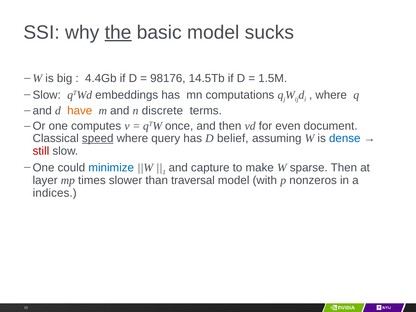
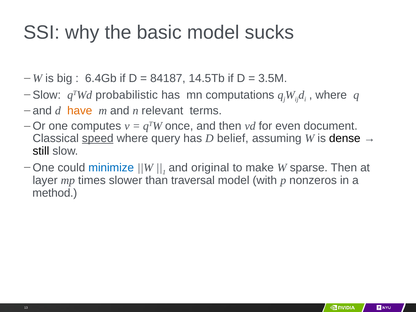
the underline: present -> none (118, 32)
4.4Gb: 4.4Gb -> 6.4Gb (101, 78)
98176: 98176 -> 84187 (168, 78)
1.5M: 1.5M -> 3.5M (273, 78)
embeddings: embeddings -> probabilistic (127, 95)
discrete: discrete -> relevant (162, 111)
dense colour: blue -> black (345, 138)
still colour: red -> black (41, 151)
capture: capture -> original (210, 168)
indices: indices -> method (55, 193)
